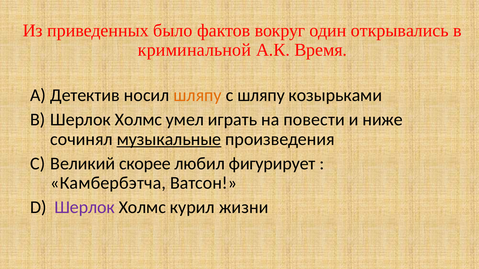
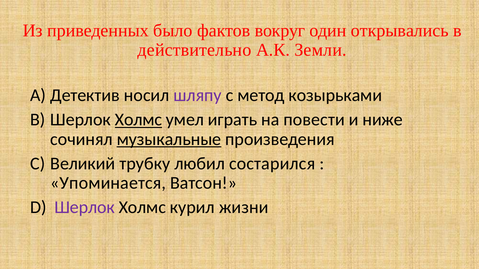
криминальной: криминальной -> действительно (195, 50)
Время: Время -> Земли (321, 50)
шляпу colour: orange -> purple (198, 96)
с шляпу: шляпу -> метод (261, 96)
Холмс underline: none -> present (138, 120)
скорее: скорее -> трубку (145, 164)
фигурирует: фигурирует -> состарился (272, 164)
Камбербэтча: Камбербэтча -> Упоминается (108, 183)
